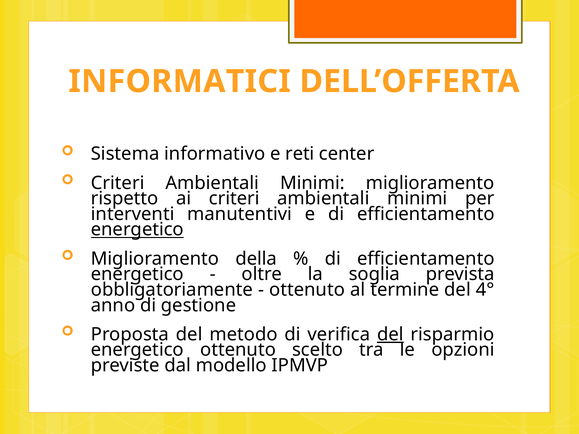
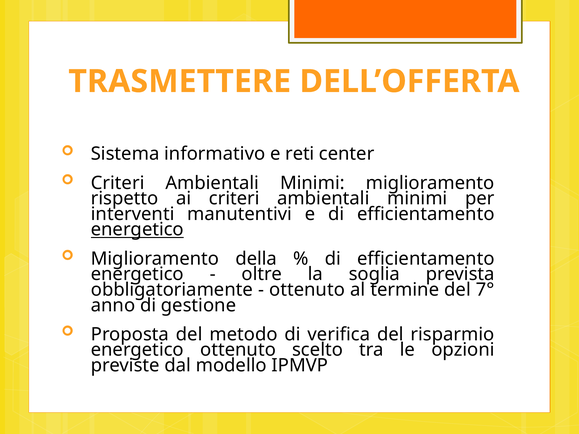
INFORMATICI: INFORMATICI -> TRASMETTERE (180, 82)
4°: 4° -> 7° (485, 290)
del underline: present -> none (390, 335)
